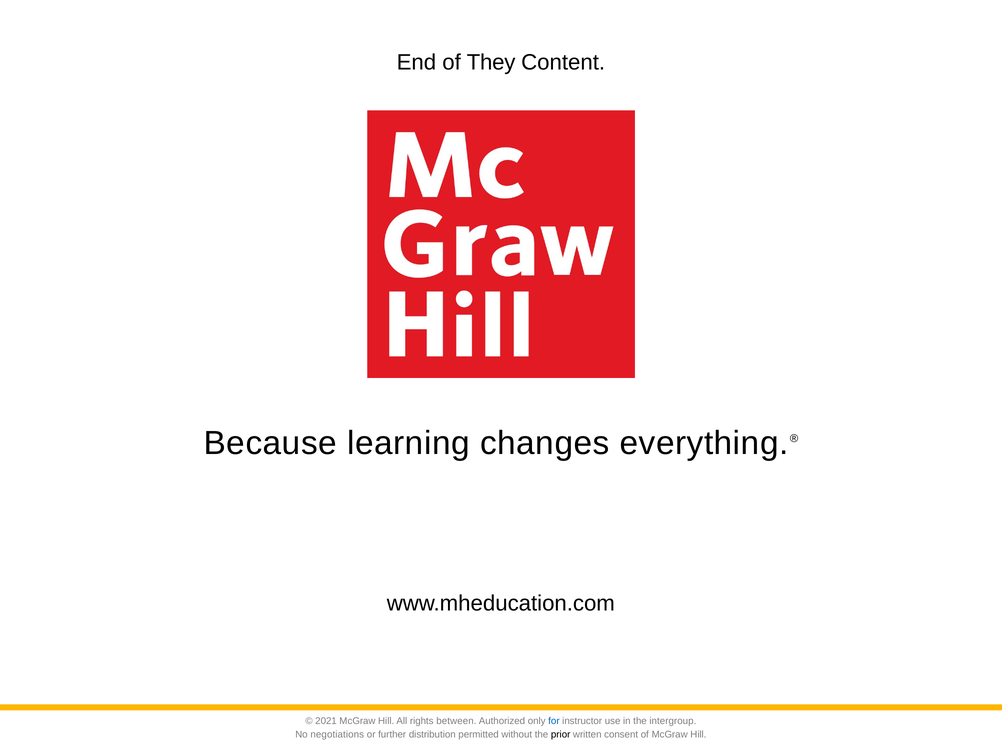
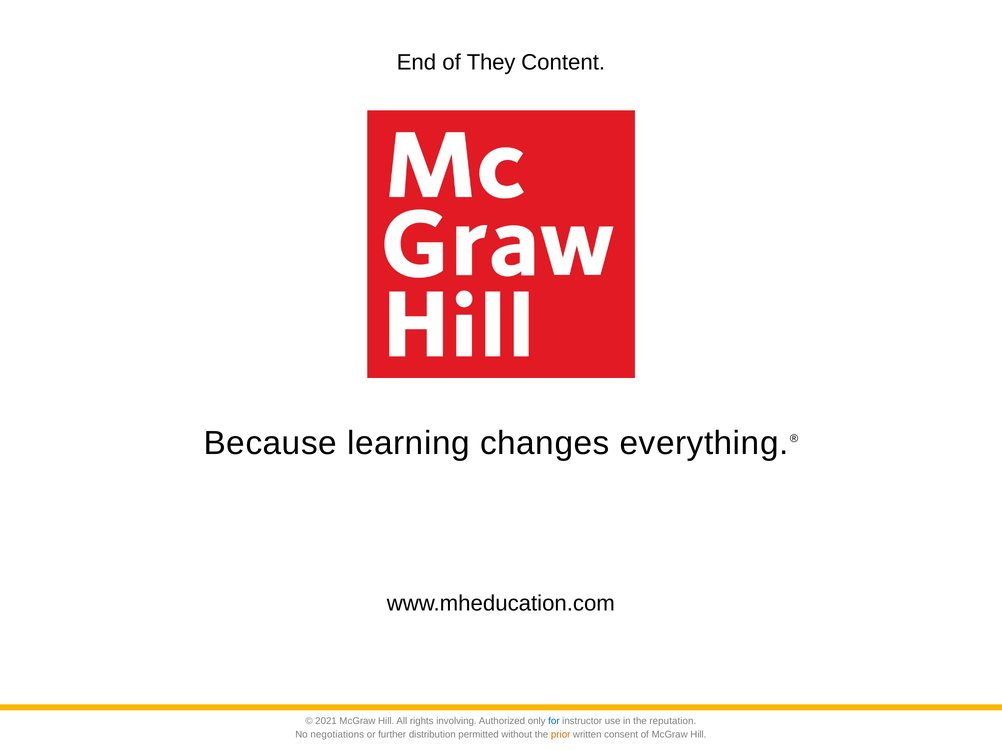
between: between -> involving (456, 721)
intergroup: intergroup -> reputation (673, 721)
prior colour: black -> orange (561, 735)
